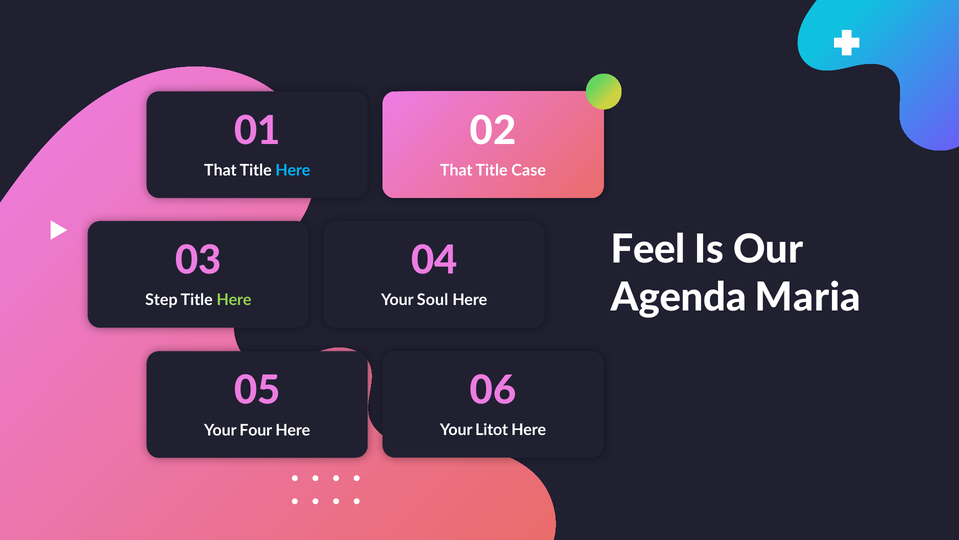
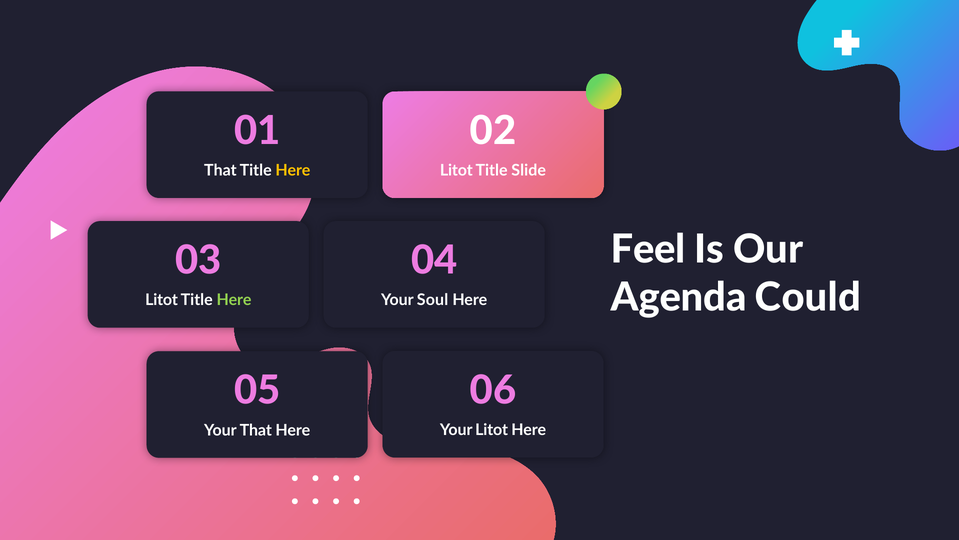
Here colour: light blue -> yellow (293, 170)
That: That -> Litot (456, 170)
Case: Case -> Slide (529, 170)
Maria: Maria -> Could (808, 297)
Step: Step -> Litot (162, 300)
Your Four: Four -> That (256, 430)
